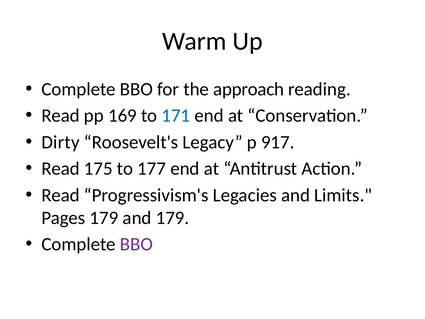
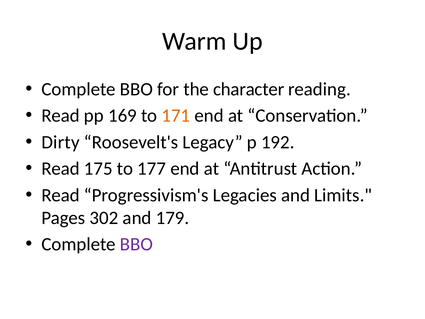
approach: approach -> character (249, 89)
171 colour: blue -> orange (176, 116)
917: 917 -> 192 (278, 142)
Pages 179: 179 -> 302 (104, 218)
